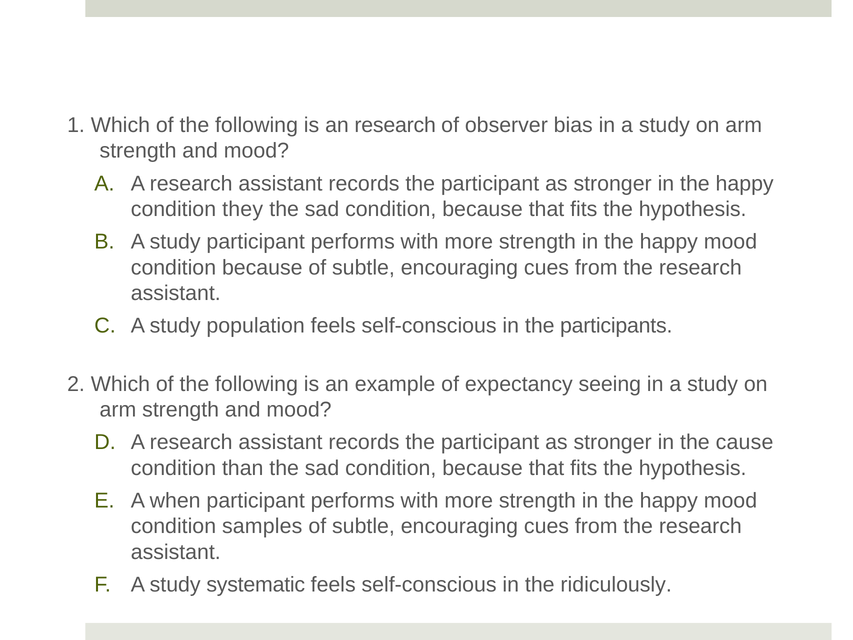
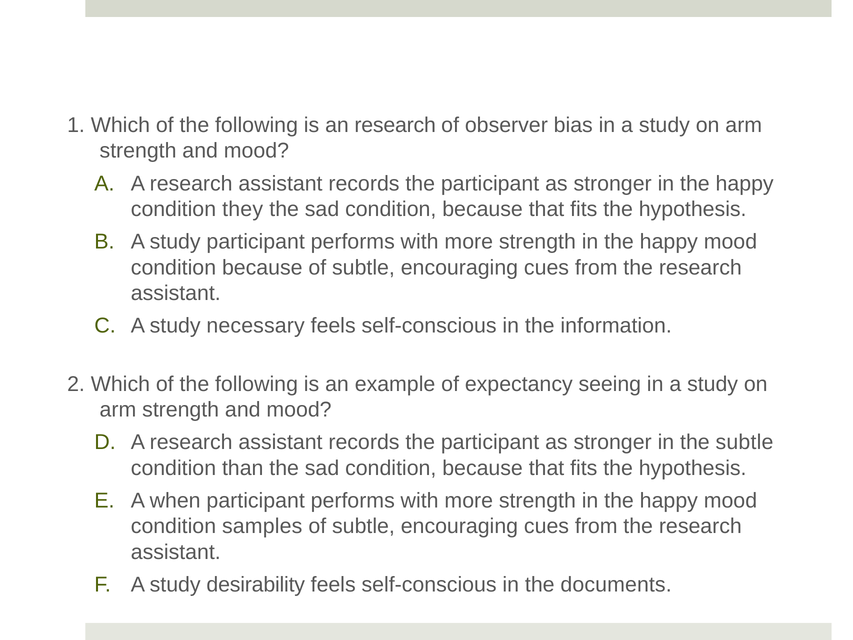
population: population -> necessary (256, 326)
participants: participants -> information (616, 326)
the cause: cause -> subtle (745, 442)
systematic: systematic -> desirability (256, 584)
ridiculously: ridiculously -> documents (616, 584)
